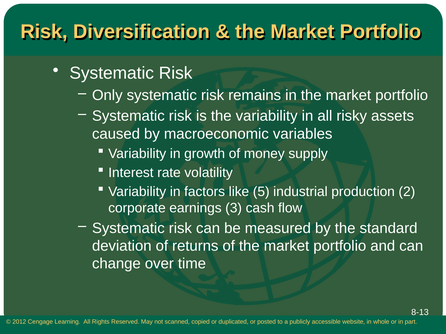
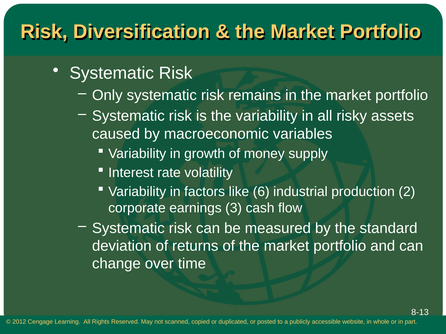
5: 5 -> 6 (261, 192)
